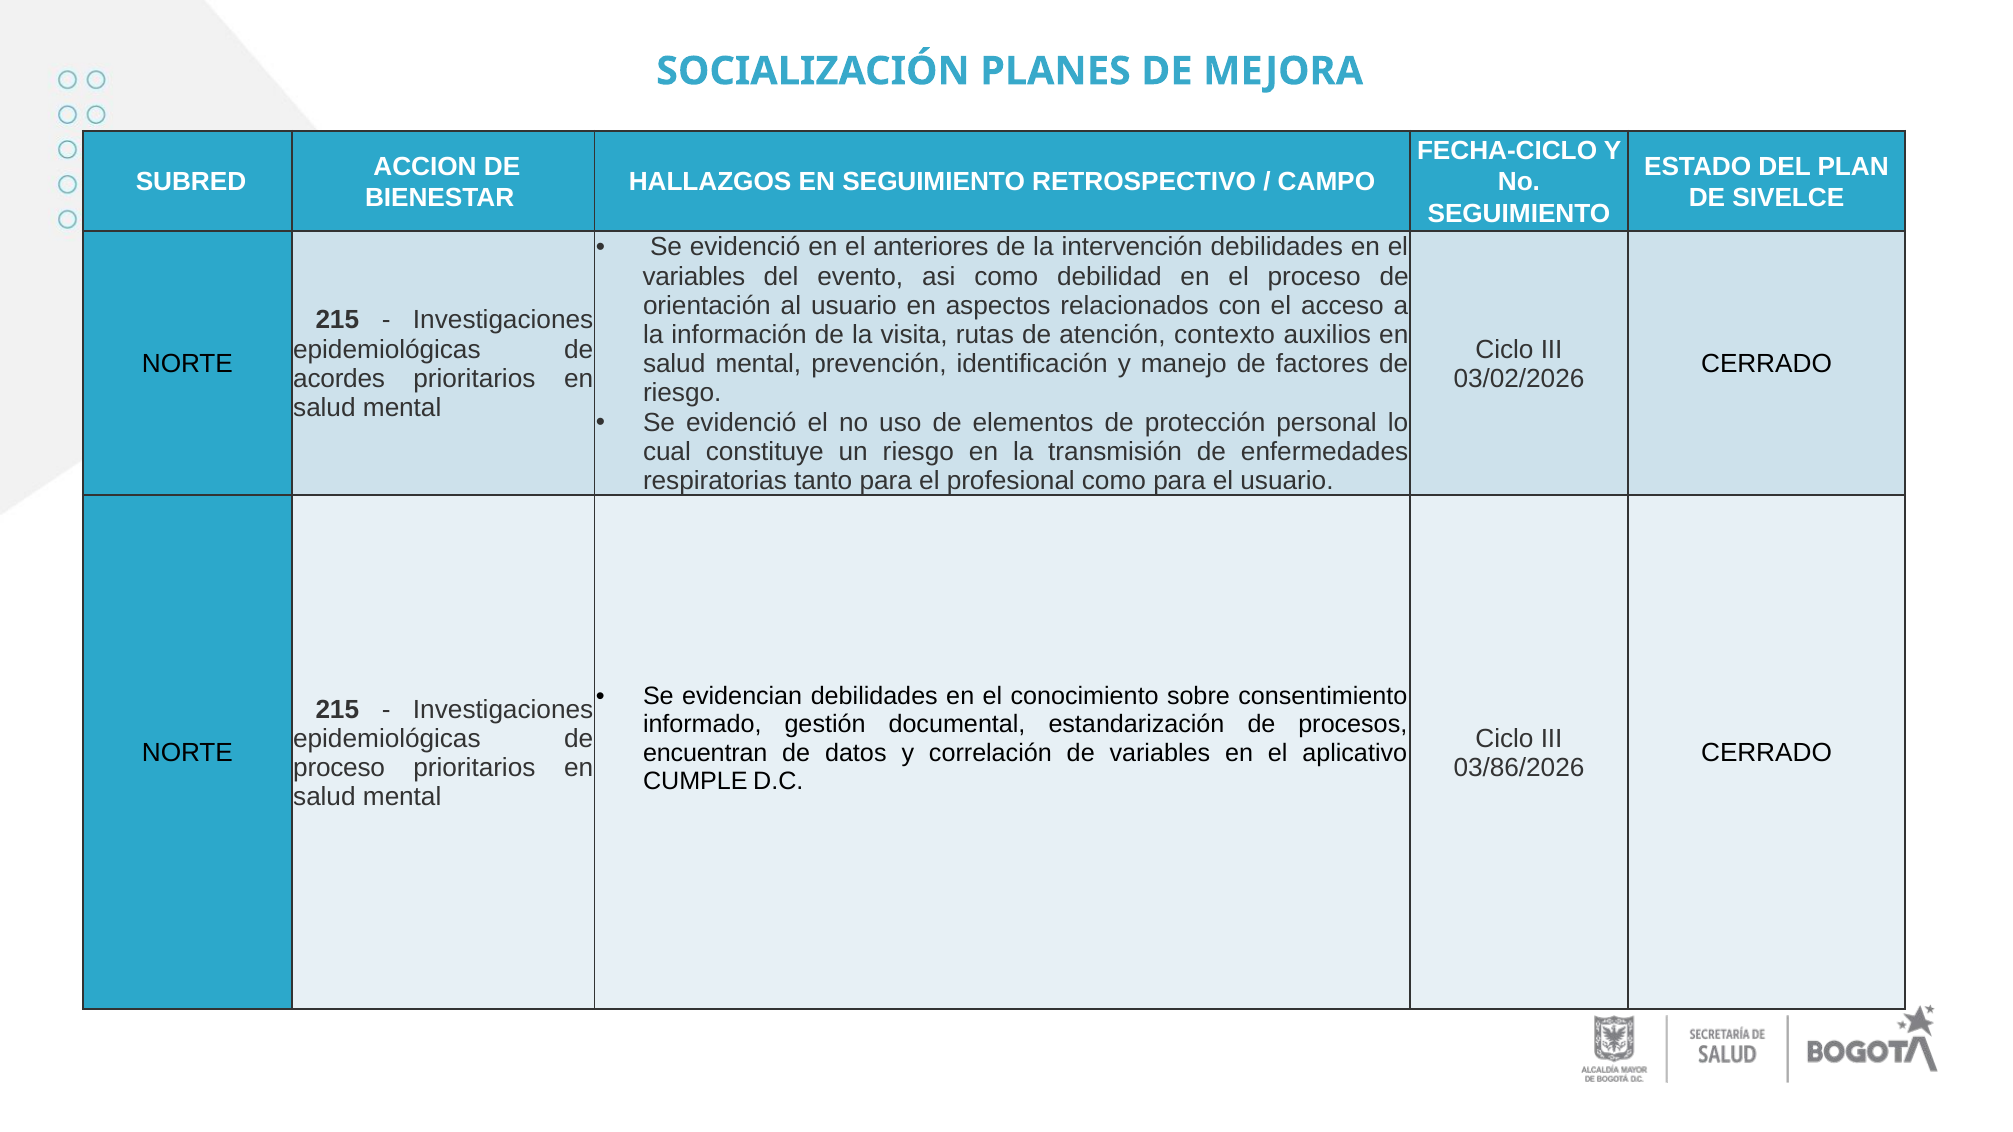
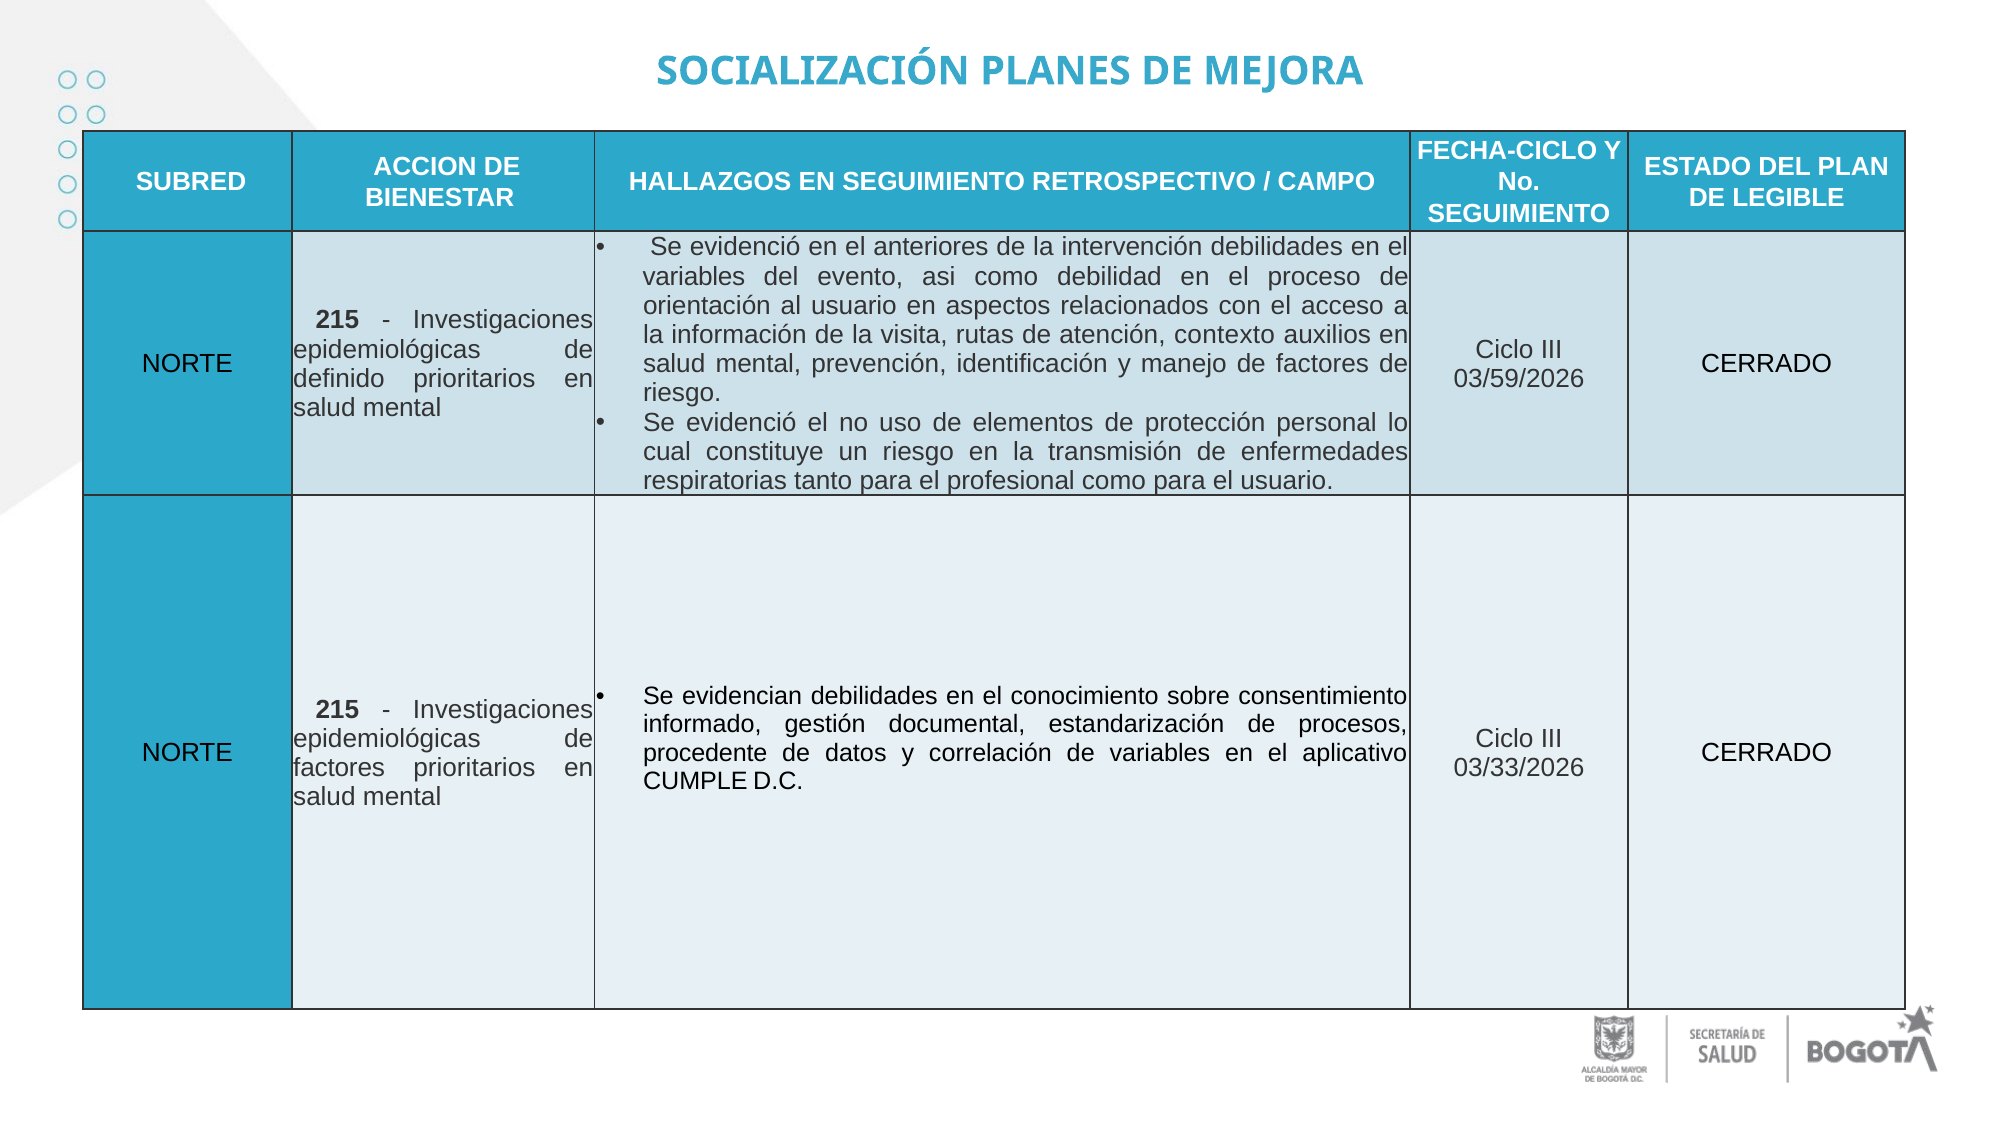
SIVELCE: SIVELCE -> LEGIBLE (1788, 198)
acordes: acordes -> definido (339, 379)
03/02/2026: 03/02/2026 -> 03/59/2026 (1519, 379)
encuentran: encuentran -> procedente (705, 753)
proceso: proceso -> factores (339, 768)
03/86/2026: 03/86/2026 -> 03/33/2026 (1519, 768)
